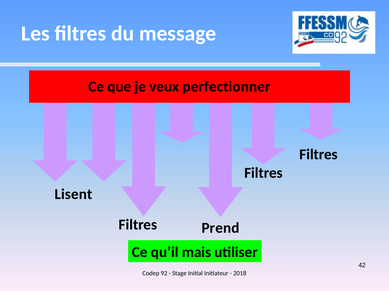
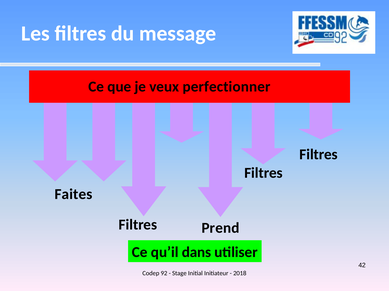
Lisent: Lisent -> Faites (73, 195)
mais: mais -> dans (196, 253)
